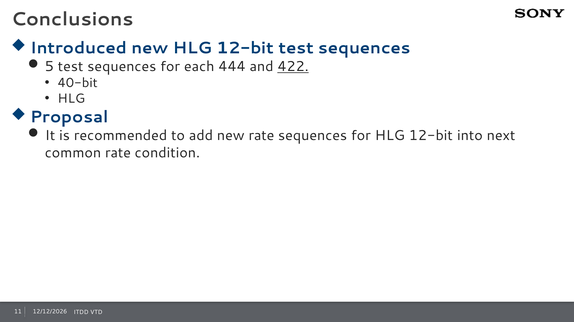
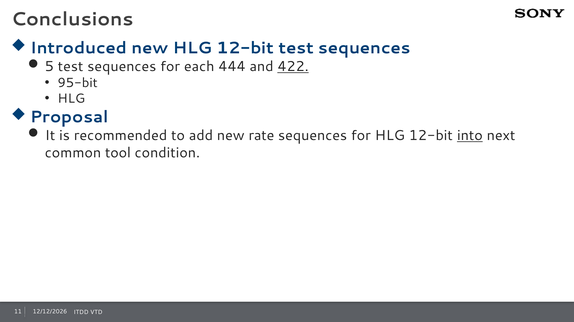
40-bit: 40-bit -> 95-bit (78, 83)
into underline: none -> present (470, 136)
common rate: rate -> tool (118, 153)
